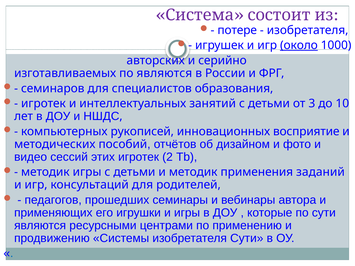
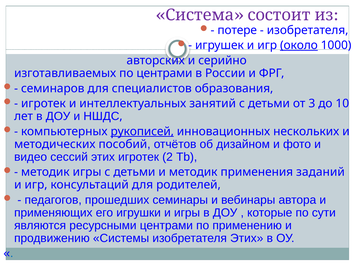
по являются: являются -> центрами (164, 73)
рукописей underline: none -> present (142, 131)
восприятие: восприятие -> нескольких (306, 131)
изобретателя Сути: Сути -> Этих (247, 238)
